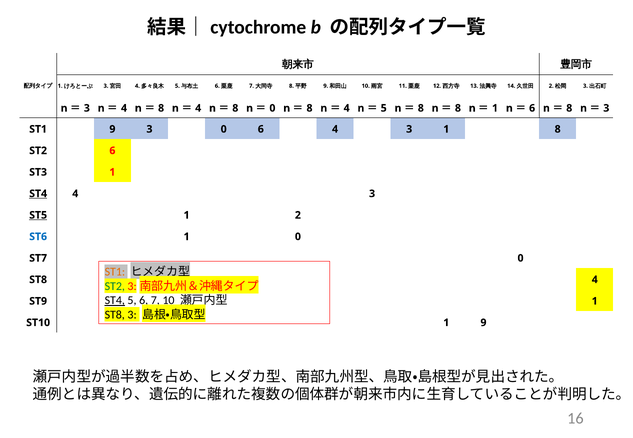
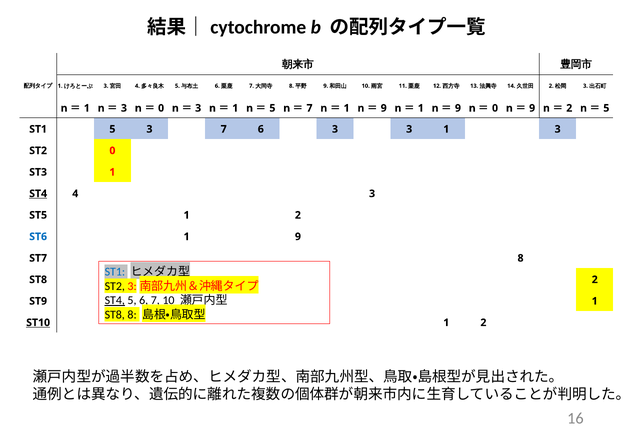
3: 3 -> 1 (87, 108)
4: 4 -> 3 (124, 108)
8: 8 -> 0 (161, 108)
4: 4 -> 3 (198, 108)
8: 8 -> 1 (235, 108)
0: 0 -> 5 (272, 108)
8: 8 -> 7 (310, 108)
4: 4 -> 1 (347, 108)
5: 5 -> 9 (384, 108)
8: 8 -> 1 (421, 108)
8: 8 -> 9 (458, 108)
1: 1 -> 0 (495, 108)
6: 6 -> 9 (532, 108)
8: 8 -> 2 (569, 108)
3: 3 -> 5 (606, 108)
ST1 9: 9 -> 5 (112, 129)
3 0: 0 -> 7 (224, 129)
6 4: 4 -> 3 (335, 129)
1 8: 8 -> 3 (558, 129)
ST2 6: 6 -> 0 (112, 151)
ST5 underline: present -> none (38, 215)
1 0: 0 -> 9 (298, 237)
ST7 0: 0 -> 8 (521, 258)
ST1 colour: orange -> blue (115, 272)
ST8 4: 4 -> 2 (595, 280)
ST2 colour: green -> black (115, 286)
ST8 3: 3 -> 8 (132, 315)
ST10 underline: none -> present (38, 323)
9: 9 -> 2 (483, 323)
